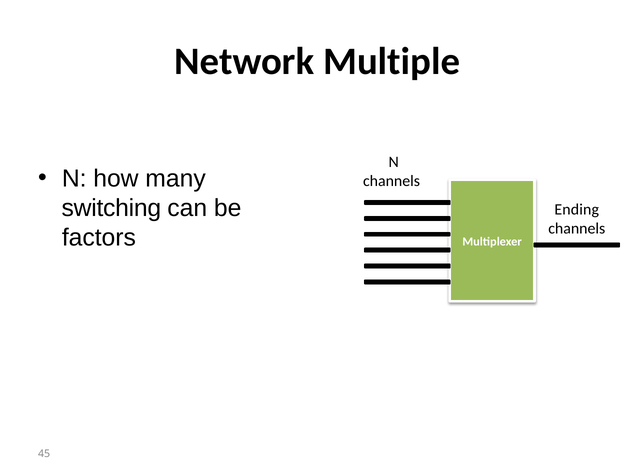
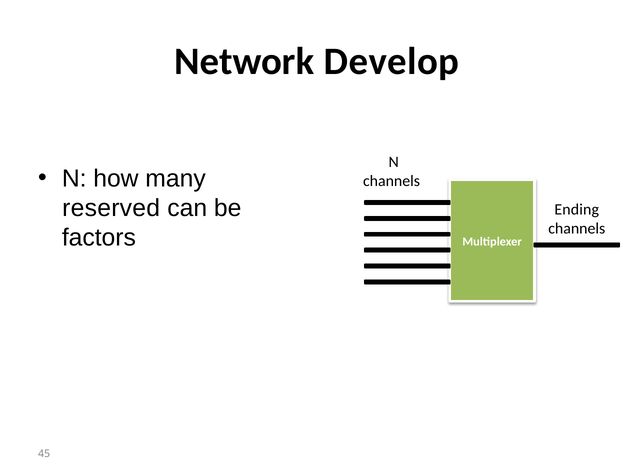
Multiple: Multiple -> Develop (392, 61)
switching: switching -> reserved (111, 208)
